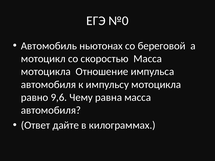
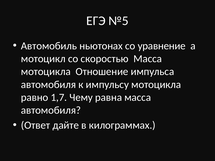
№0: №0 -> №5 (119, 21)
береговой: береговой -> уравнение (162, 46)
9,6: 9,6 -> 1,7 (59, 98)
